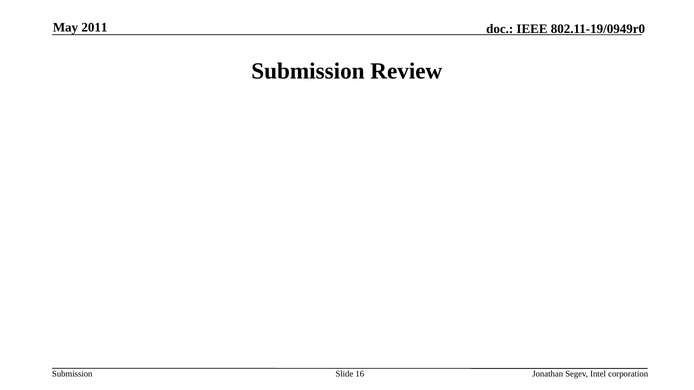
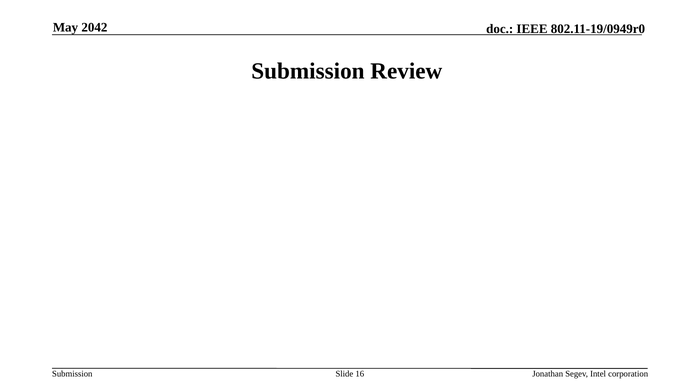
2011: 2011 -> 2042 (94, 28)
